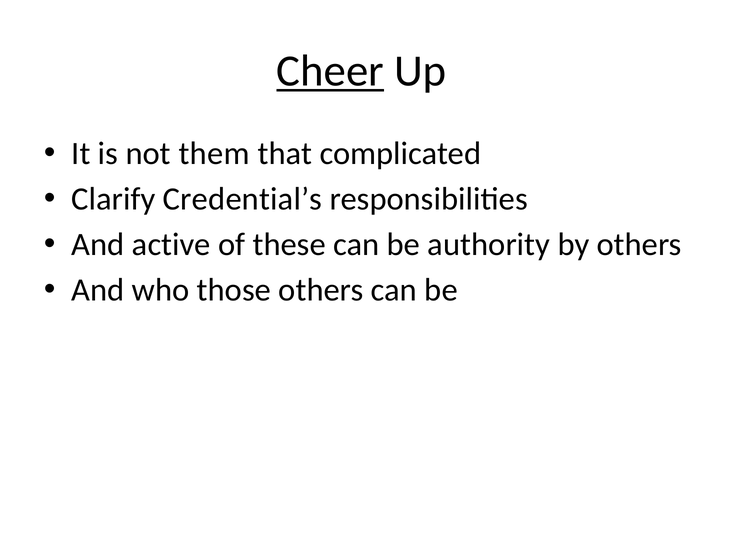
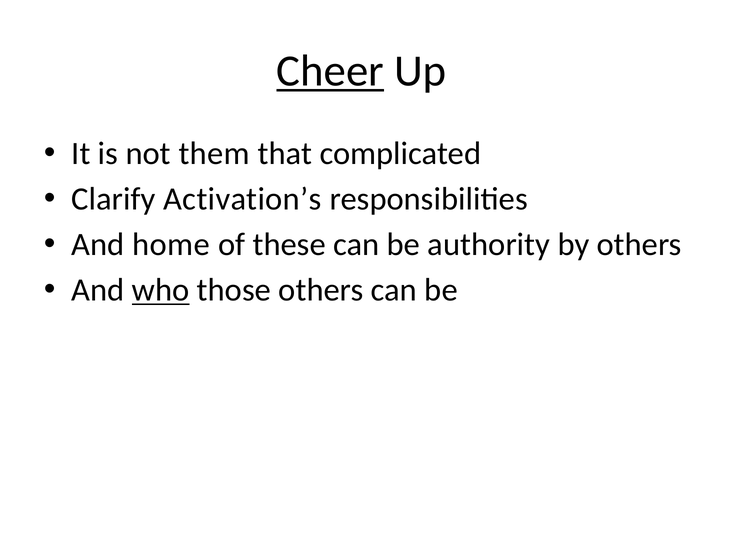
Credential’s: Credential’s -> Activation’s (242, 199)
active: active -> home (171, 245)
who underline: none -> present (161, 291)
